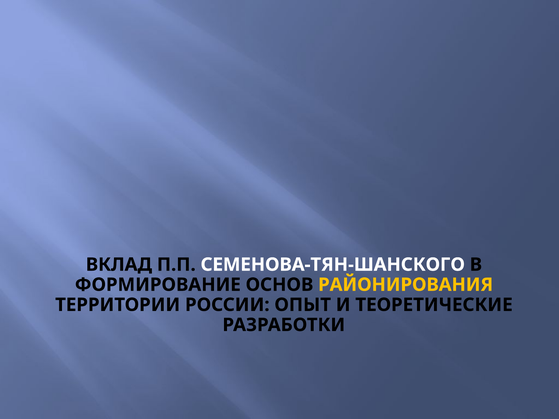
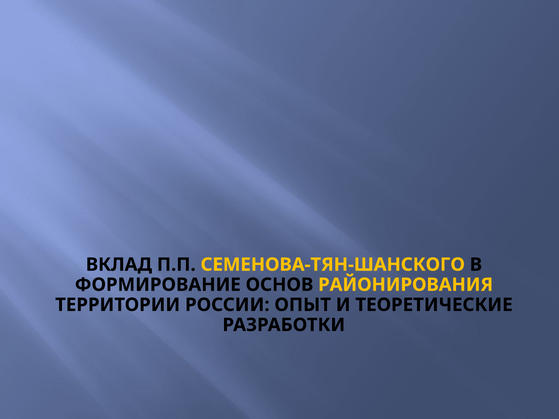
СЕМЕНОВА-ТЯН-ШАНСКОГО colour: white -> yellow (333, 265)
